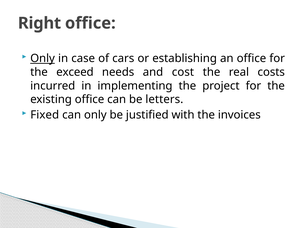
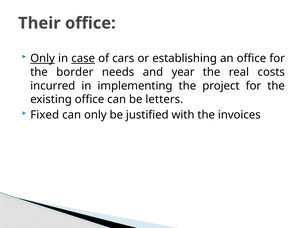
Right: Right -> Their (39, 23)
case underline: none -> present (83, 58)
exceed: exceed -> border (75, 72)
cost: cost -> year (183, 72)
